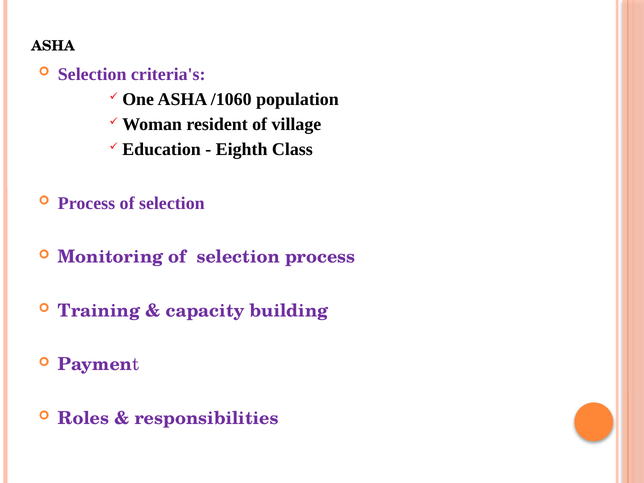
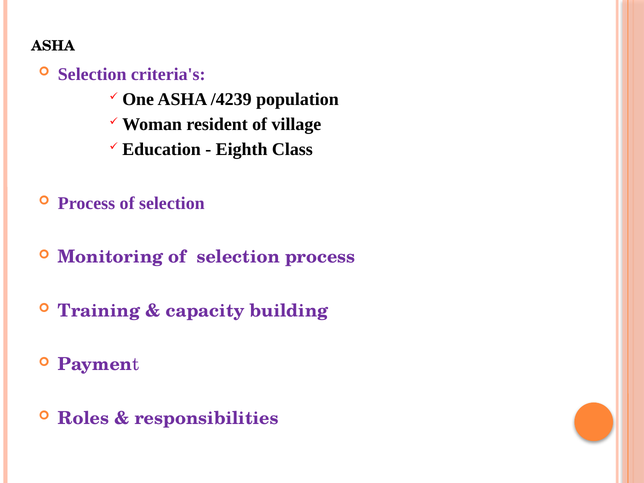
/1060: /1060 -> /4239 (231, 99)
